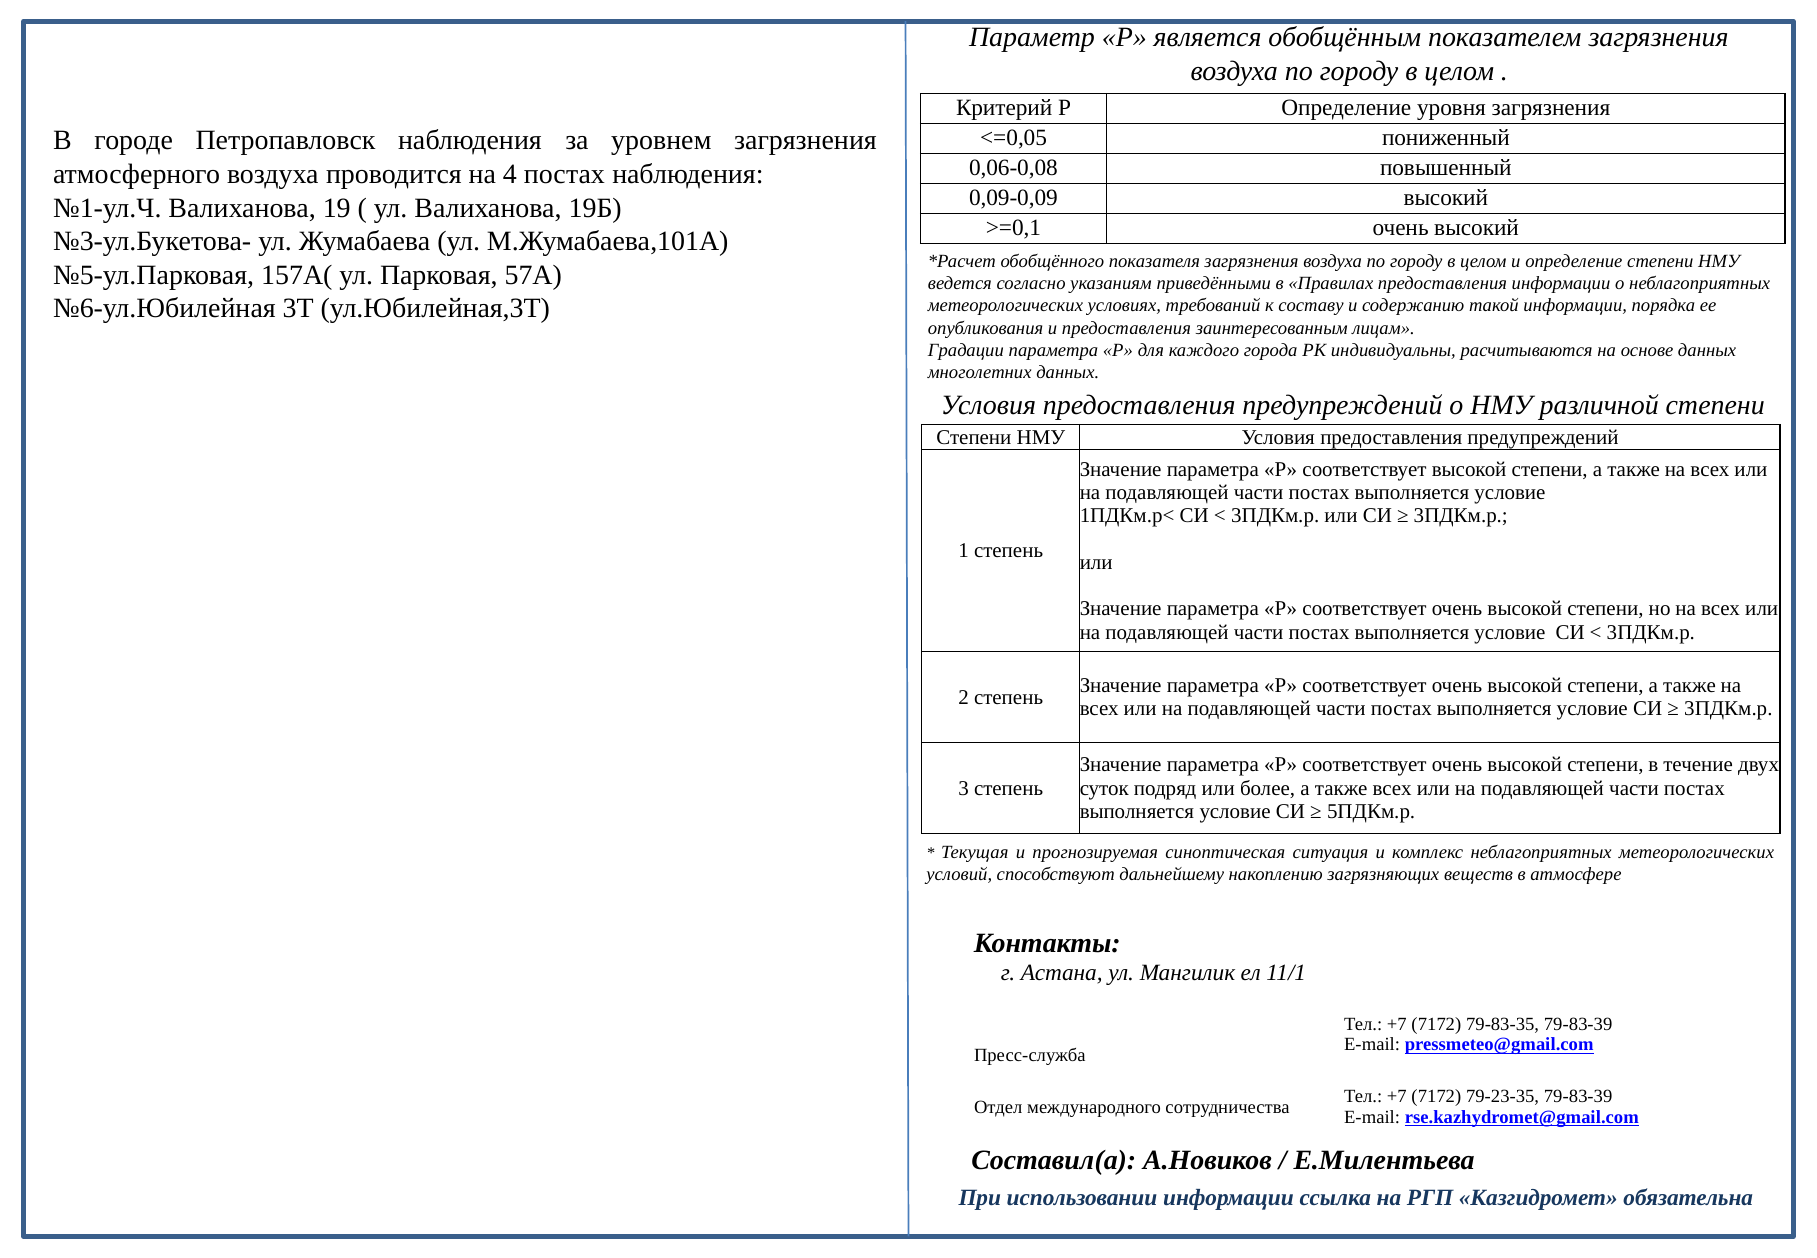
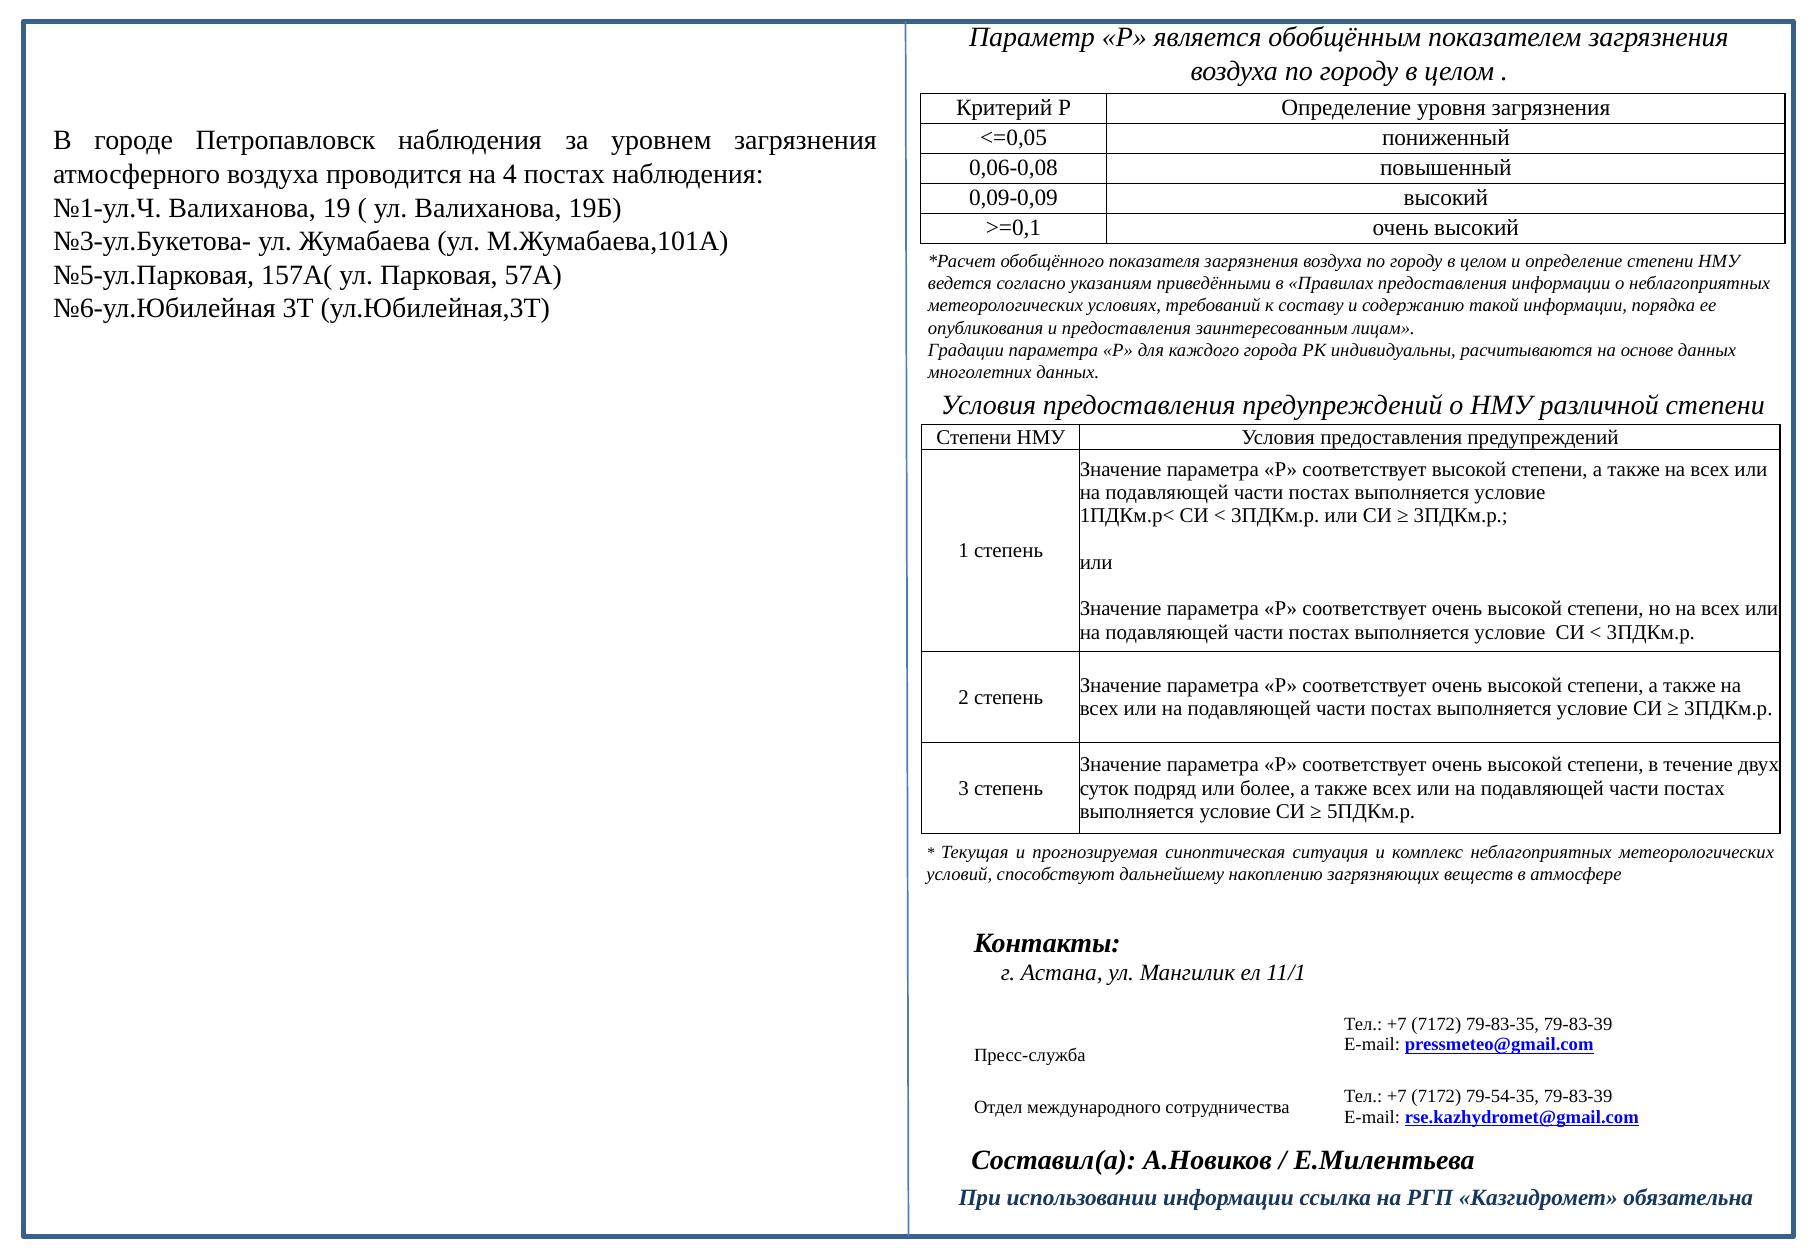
79-23-35: 79-23-35 -> 79-54-35 (1503, 1097)
